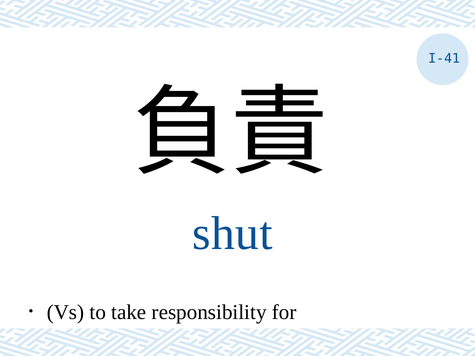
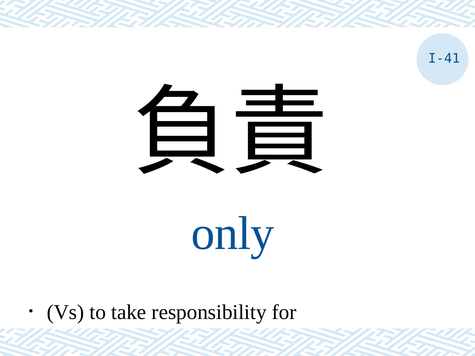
shut: shut -> only (233, 234)
